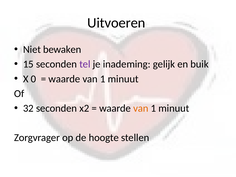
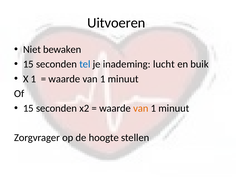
tel colour: purple -> blue (85, 64)
gelijk: gelijk -> lucht (164, 64)
X 0: 0 -> 1 (33, 79)
32: 32 -> 15 (28, 108)
